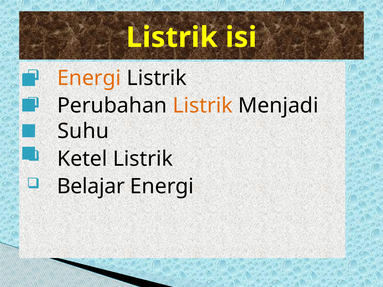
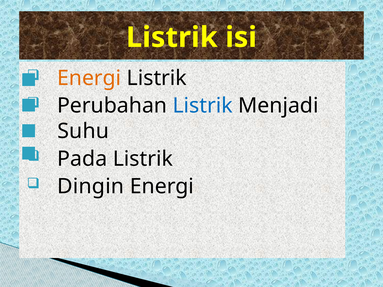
Listrik colour: orange -> blue (203, 106)
Ketel: Ketel -> Pada (82, 159)
Belajar: Belajar -> Dingin (91, 187)
